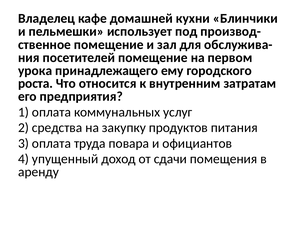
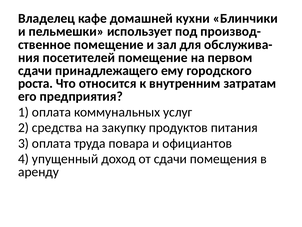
урока: урока -> сдачи (35, 70)
